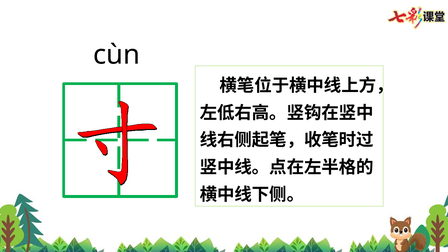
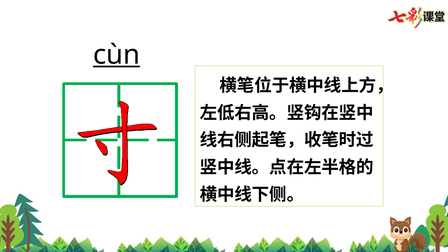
cùn underline: none -> present (117, 55)
